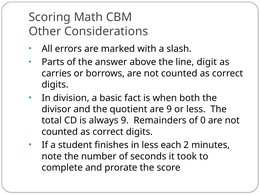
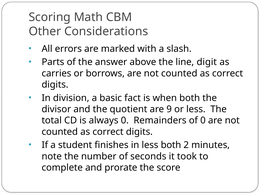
always 9: 9 -> 0 (125, 120)
less each: each -> both (171, 145)
